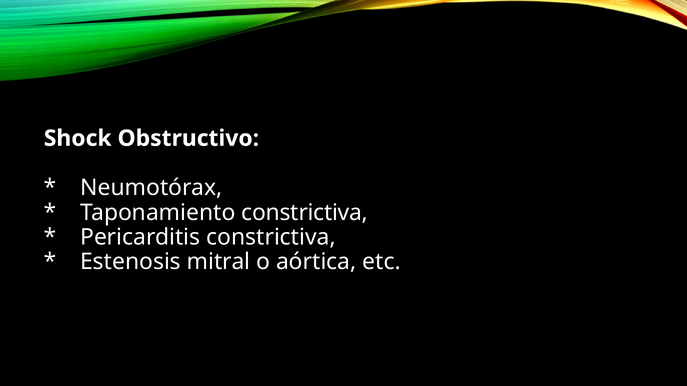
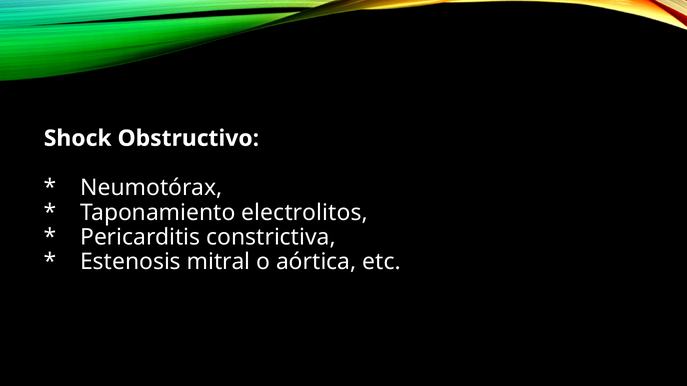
Taponamiento constrictiva: constrictiva -> electrolitos (305, 213)
